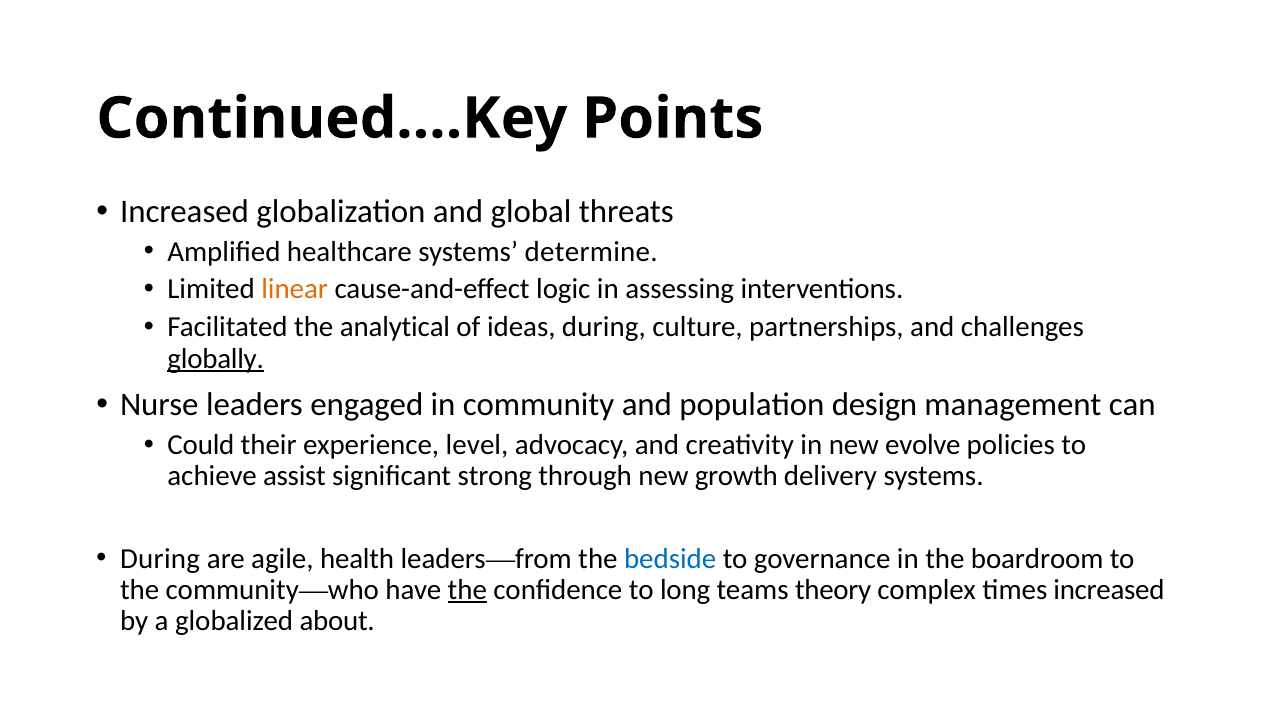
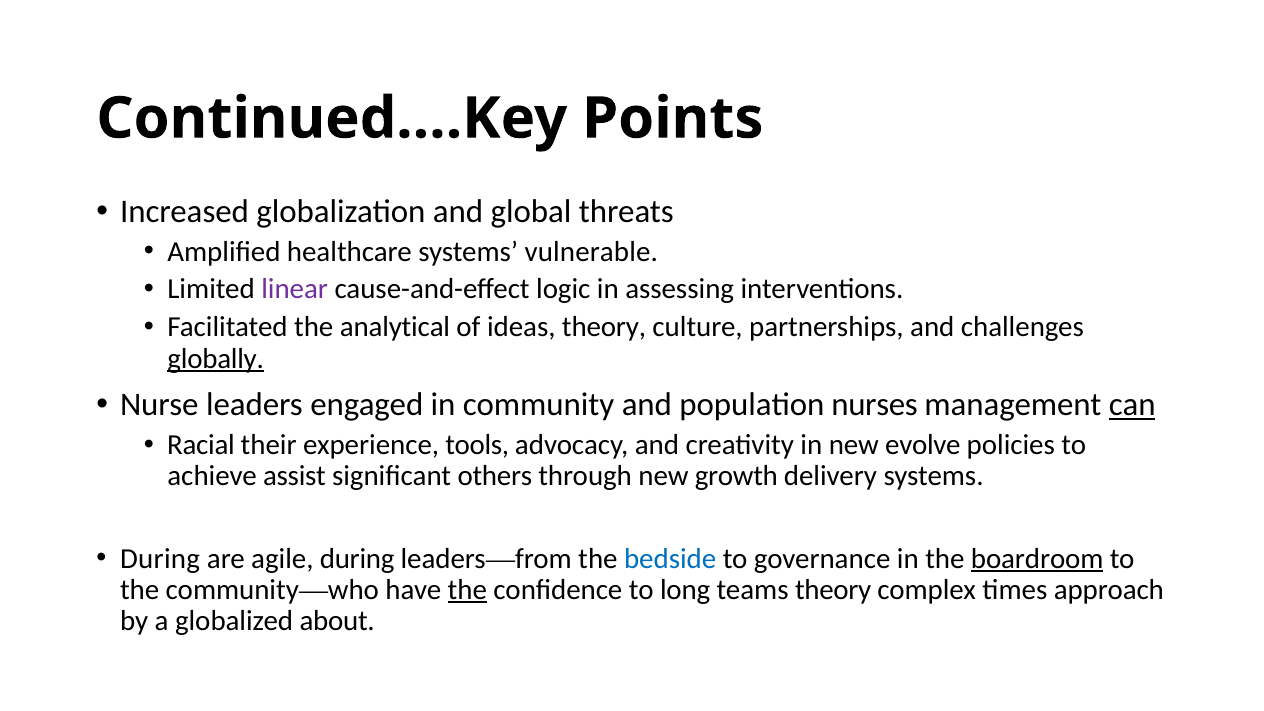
determine: determine -> vulnerable (591, 252)
linear colour: orange -> purple (295, 289)
ideas during: during -> theory (604, 327)
design: design -> nurses (875, 405)
can underline: none -> present (1132, 405)
Could: Could -> Racial (201, 445)
level: level -> tools (477, 445)
strong: strong -> others (495, 476)
agile health: health -> during (357, 559)
boardroom underline: none -> present (1037, 559)
times increased: increased -> approach (1109, 590)
